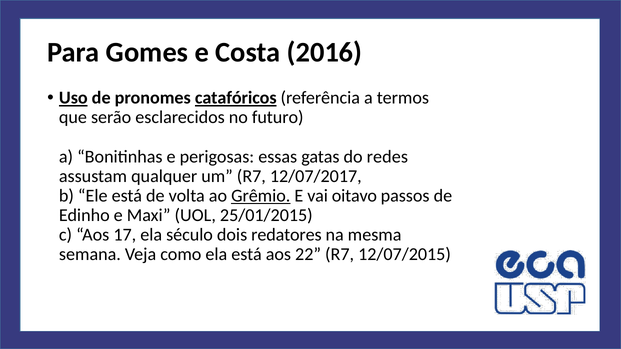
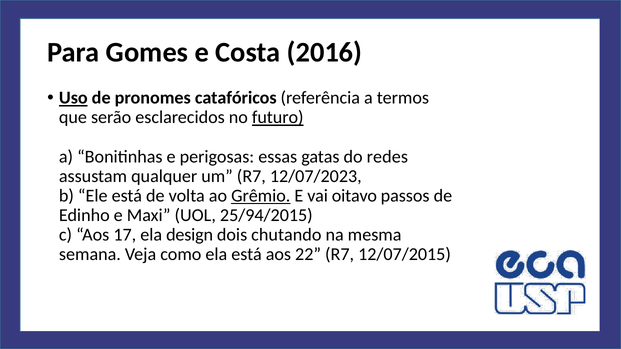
catafóricos underline: present -> none (236, 98)
futuro underline: none -> present (278, 118)
12/07/2017: 12/07/2017 -> 12/07/2023 (316, 176)
25/01/2015: 25/01/2015 -> 25/94/2015 (266, 215)
século: século -> design (190, 235)
redatores: redatores -> chutando (286, 235)
